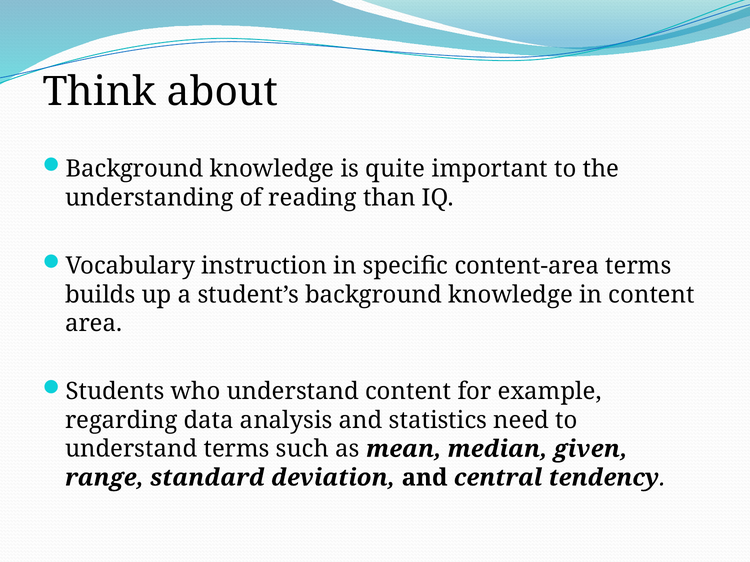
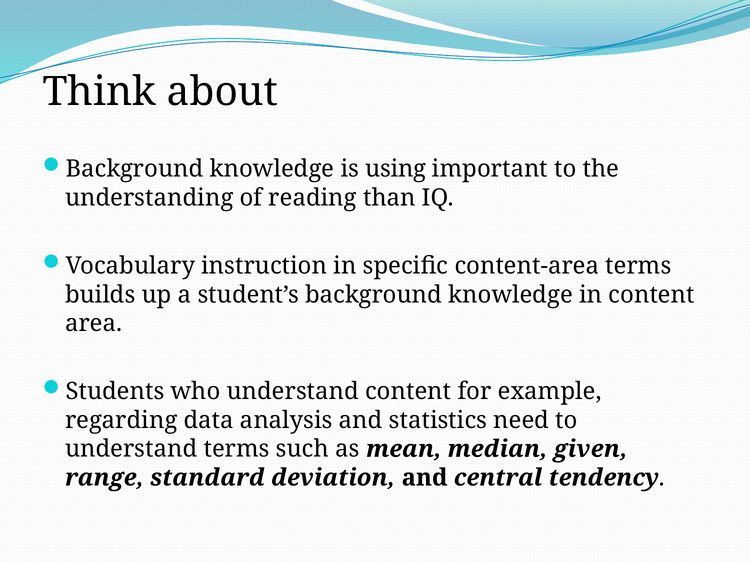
quite: quite -> using (396, 169)
